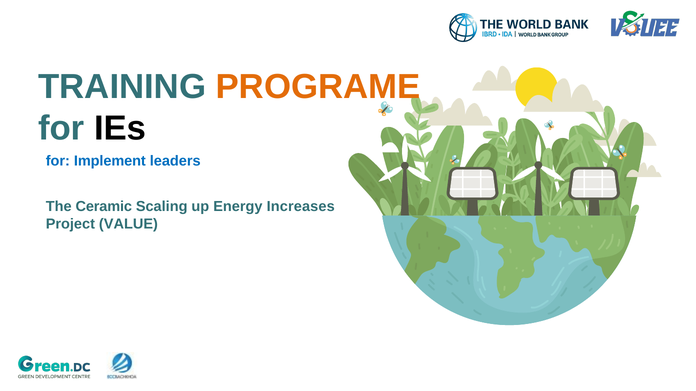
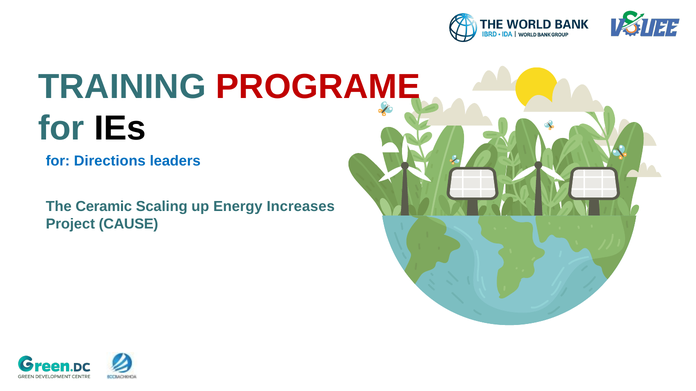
PROGRAME colour: orange -> red (318, 87)
Implement: Implement -> Directions (110, 161)
VALUE: VALUE -> CAUSE (129, 224)
